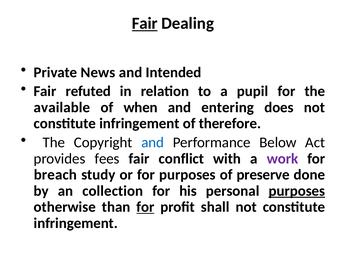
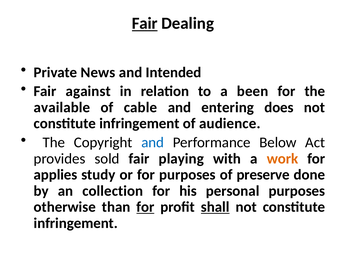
refuted: refuted -> against (88, 91)
pupil: pupil -> been (253, 91)
when: when -> cable (140, 107)
therefore: therefore -> audience (230, 123)
fees: fees -> sold (107, 158)
conflict: conflict -> playing (181, 158)
work colour: purple -> orange (282, 158)
breach: breach -> applies (55, 174)
purposes underline: present -> none (297, 191)
shall underline: none -> present (215, 207)
